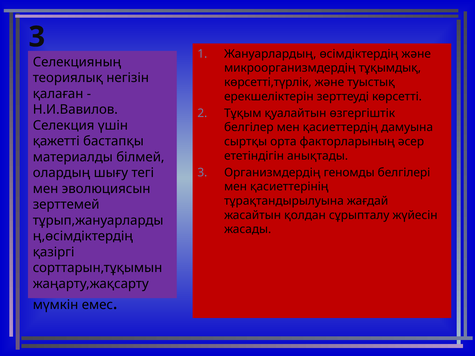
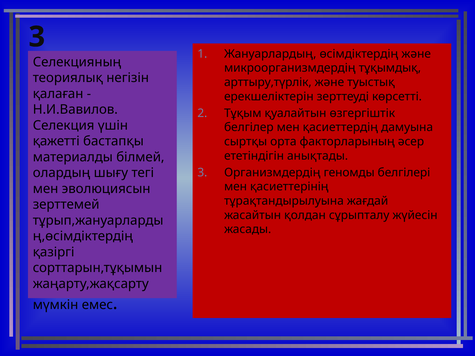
көрсетті,түрлік: көрсетті,түрлік -> арттыру,түрлік (268, 82)
